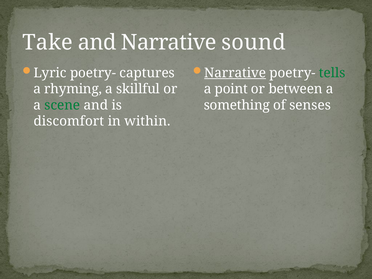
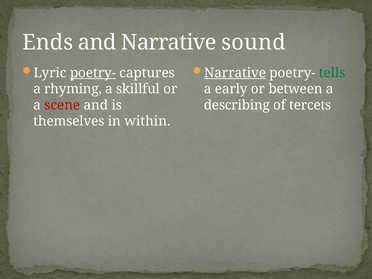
Take: Take -> Ends (48, 42)
poetry- underline: none -> present (93, 73)
point: point -> early (231, 89)
scene colour: green -> red (62, 105)
something: something -> describing (237, 105)
senses: senses -> tercets (310, 105)
discomfort: discomfort -> themselves (69, 121)
